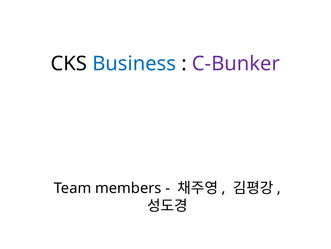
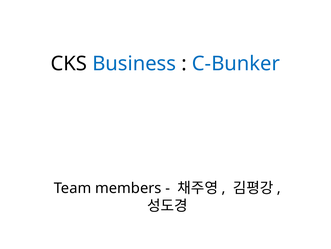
C-Bunker colour: purple -> blue (236, 64)
